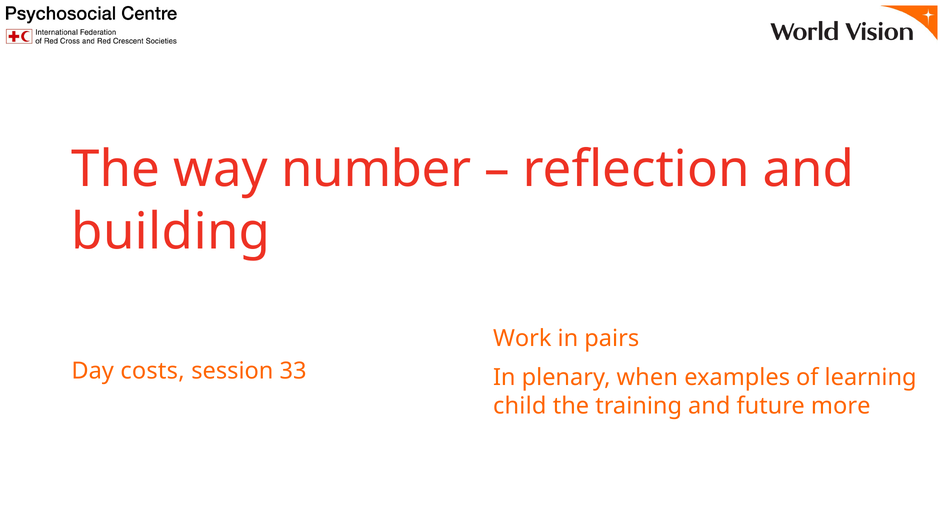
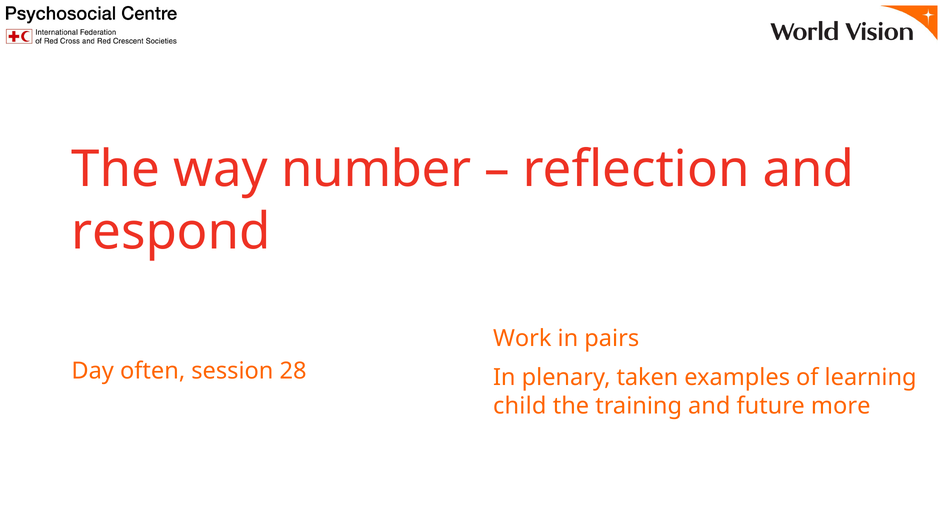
building: building -> respond (171, 232)
costs: costs -> often (153, 371)
33: 33 -> 28 (293, 371)
when: when -> taken (647, 378)
